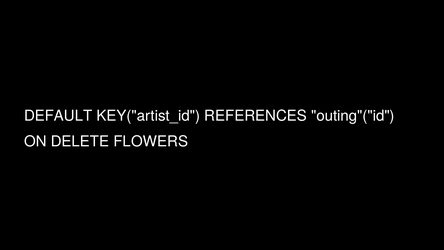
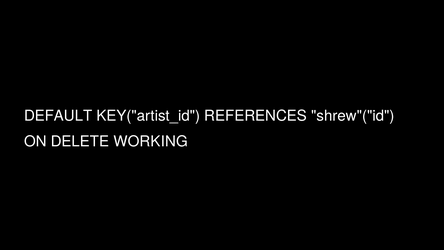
outing"("id: outing"("id -> shrew"("id (353, 116)
FLOWERS: FLOWERS -> WORKING (151, 141)
